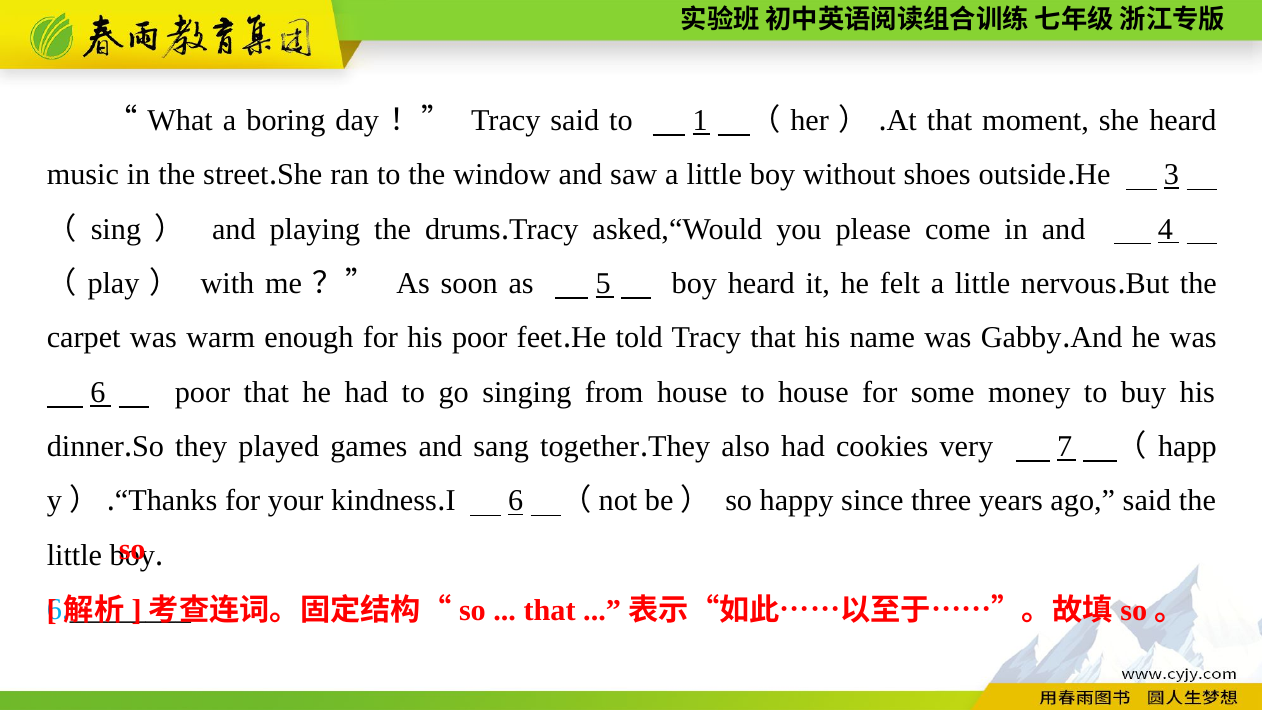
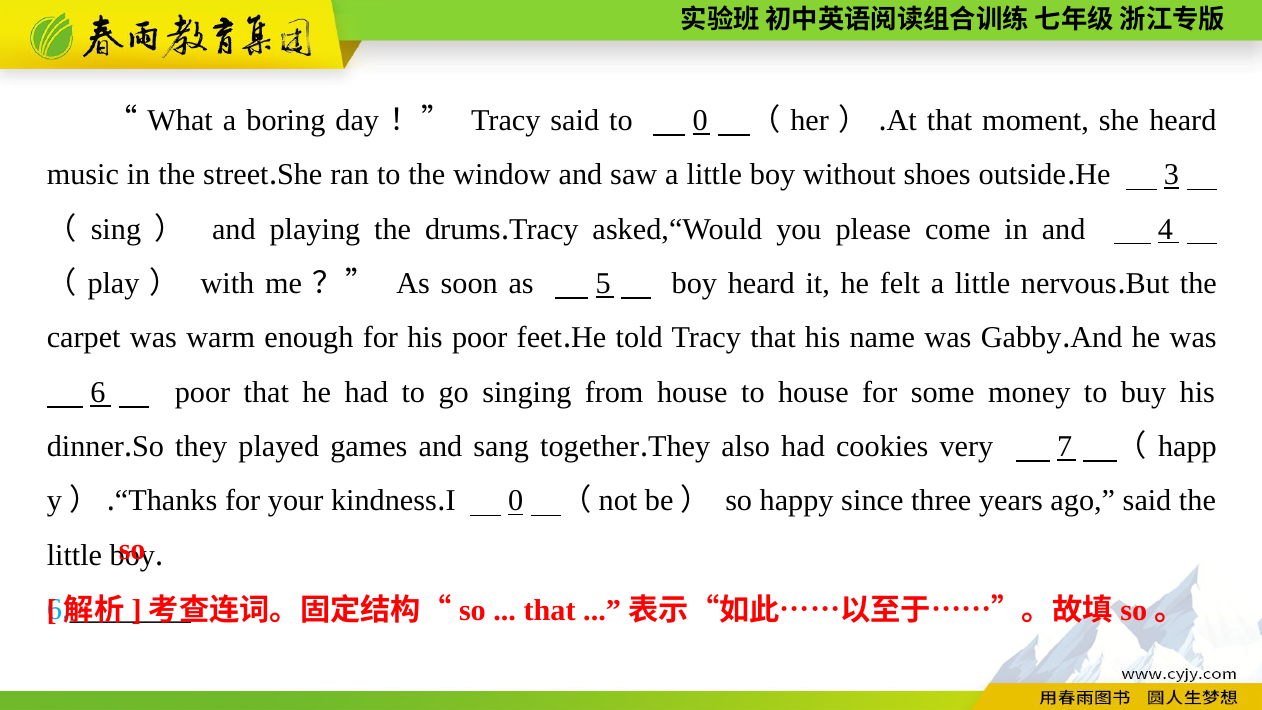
to 1: 1 -> 0 (700, 120)
6: 6 -> 0 (516, 501)
